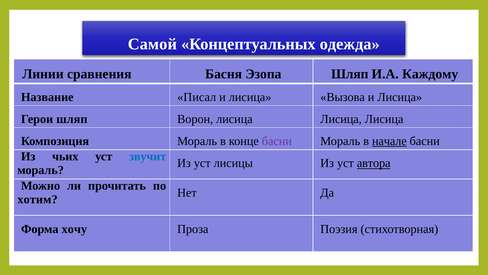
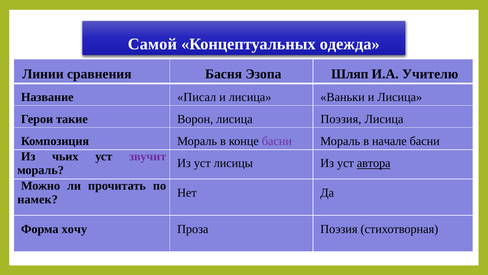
Каждому: Каждому -> Учителю (430, 74)
Вызова: Вызова -> Ваньки (343, 97)
Герои шляп: шляп -> такие (72, 119)
Ворон лисица Лисица: Лисица -> Поэзия (341, 119)
начале underline: present -> none (389, 141)
звучит colour: blue -> purple (148, 156)
хотим: хотим -> намек (38, 199)
